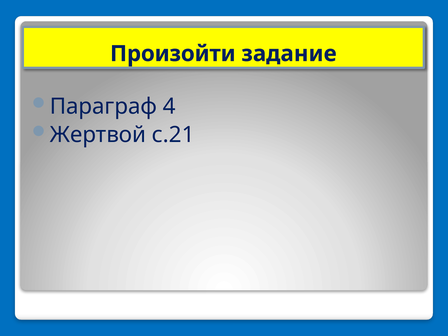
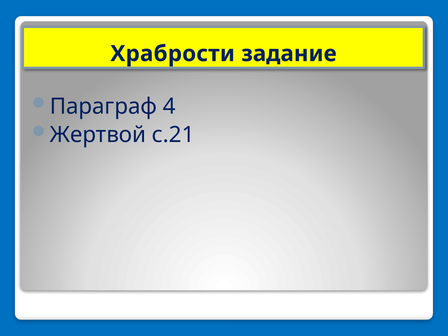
Произойти: Произойти -> Храбрости (173, 54)
